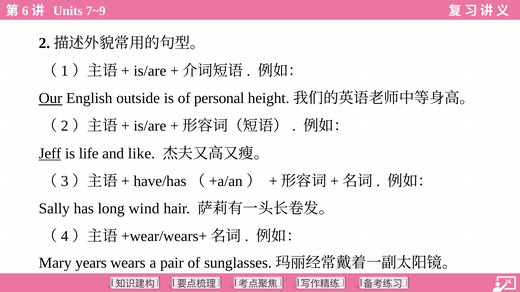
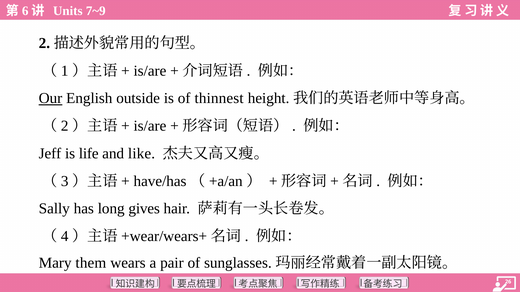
personal: personal -> thinnest (219, 98)
Jeff underline: present -> none (50, 154)
wind: wind -> gives (144, 209)
years: years -> them (91, 263)
